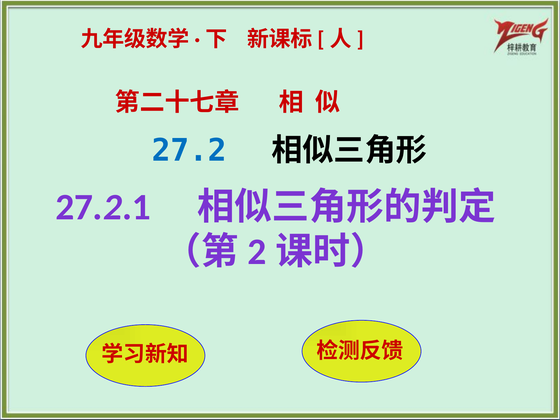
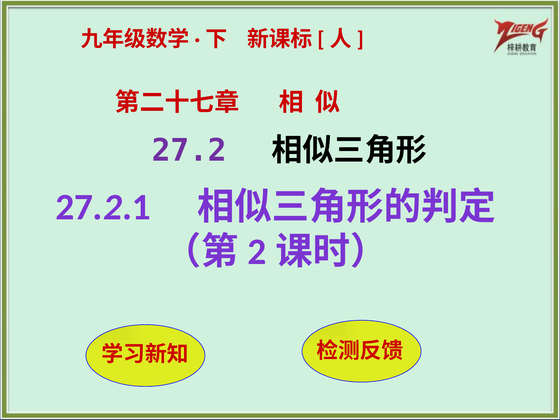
27.2 colour: blue -> purple (189, 150)
